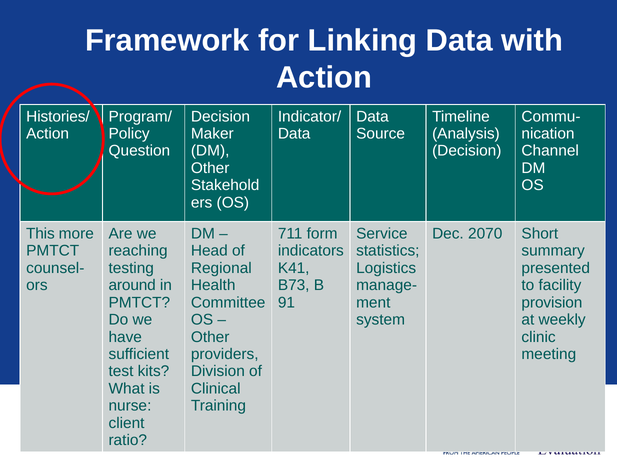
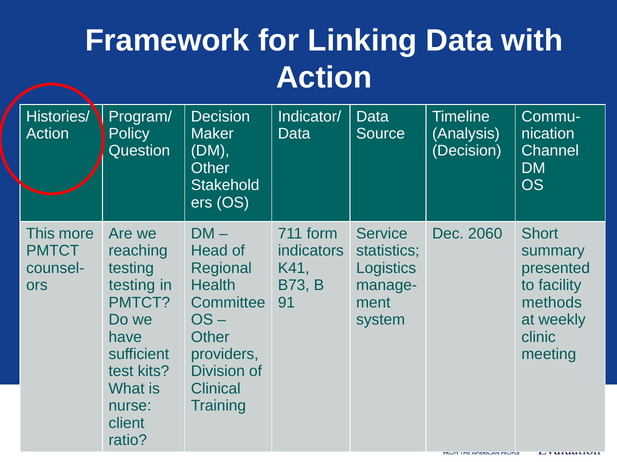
2070: 2070 -> 2060 (485, 234)
around: around -> testing (132, 286)
provision: provision -> methods (552, 303)
